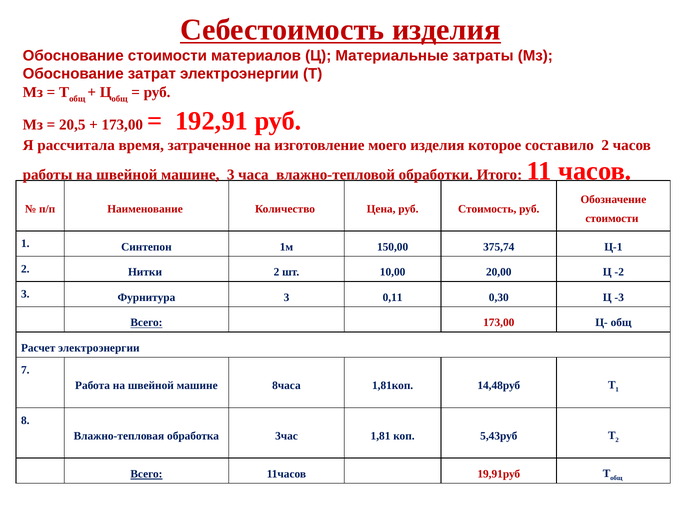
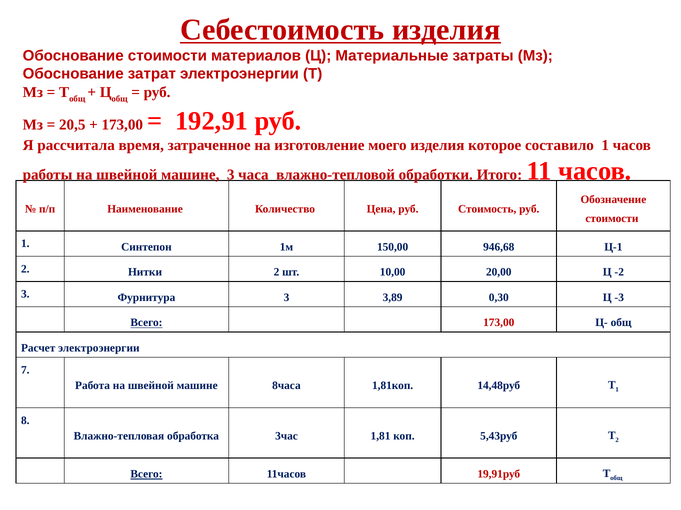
составило 2: 2 -> 1 (605, 145)
375,74: 375,74 -> 946,68 (499, 247)
0,11: 0,11 -> 3,89 (393, 298)
